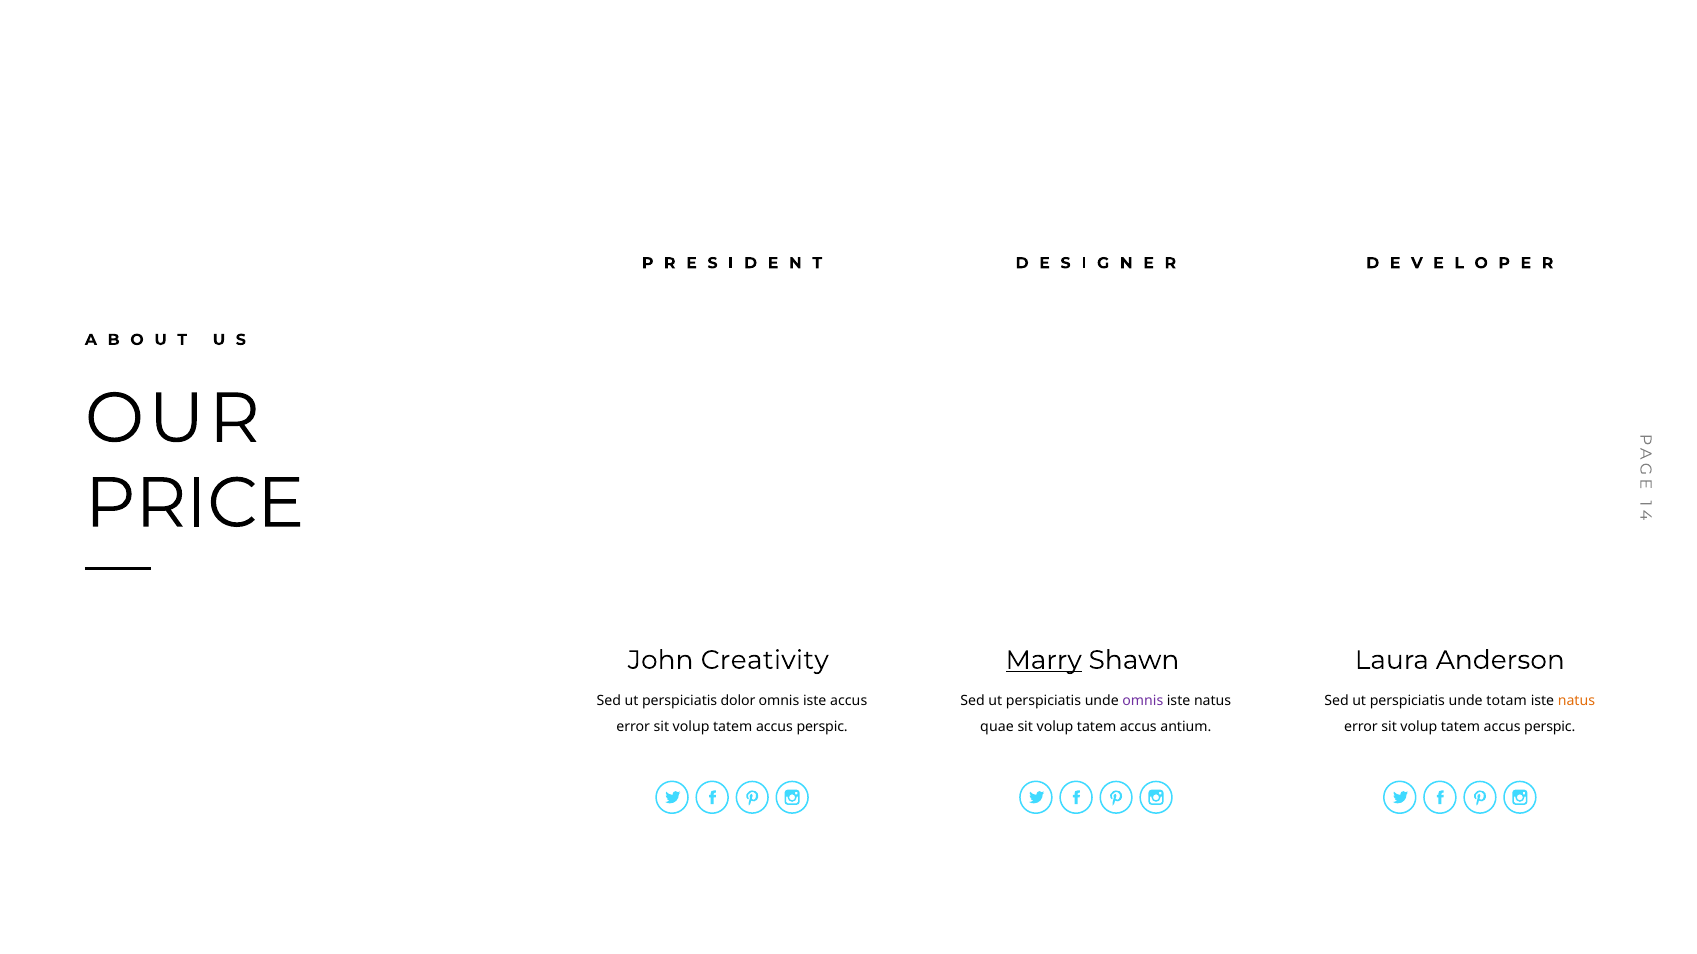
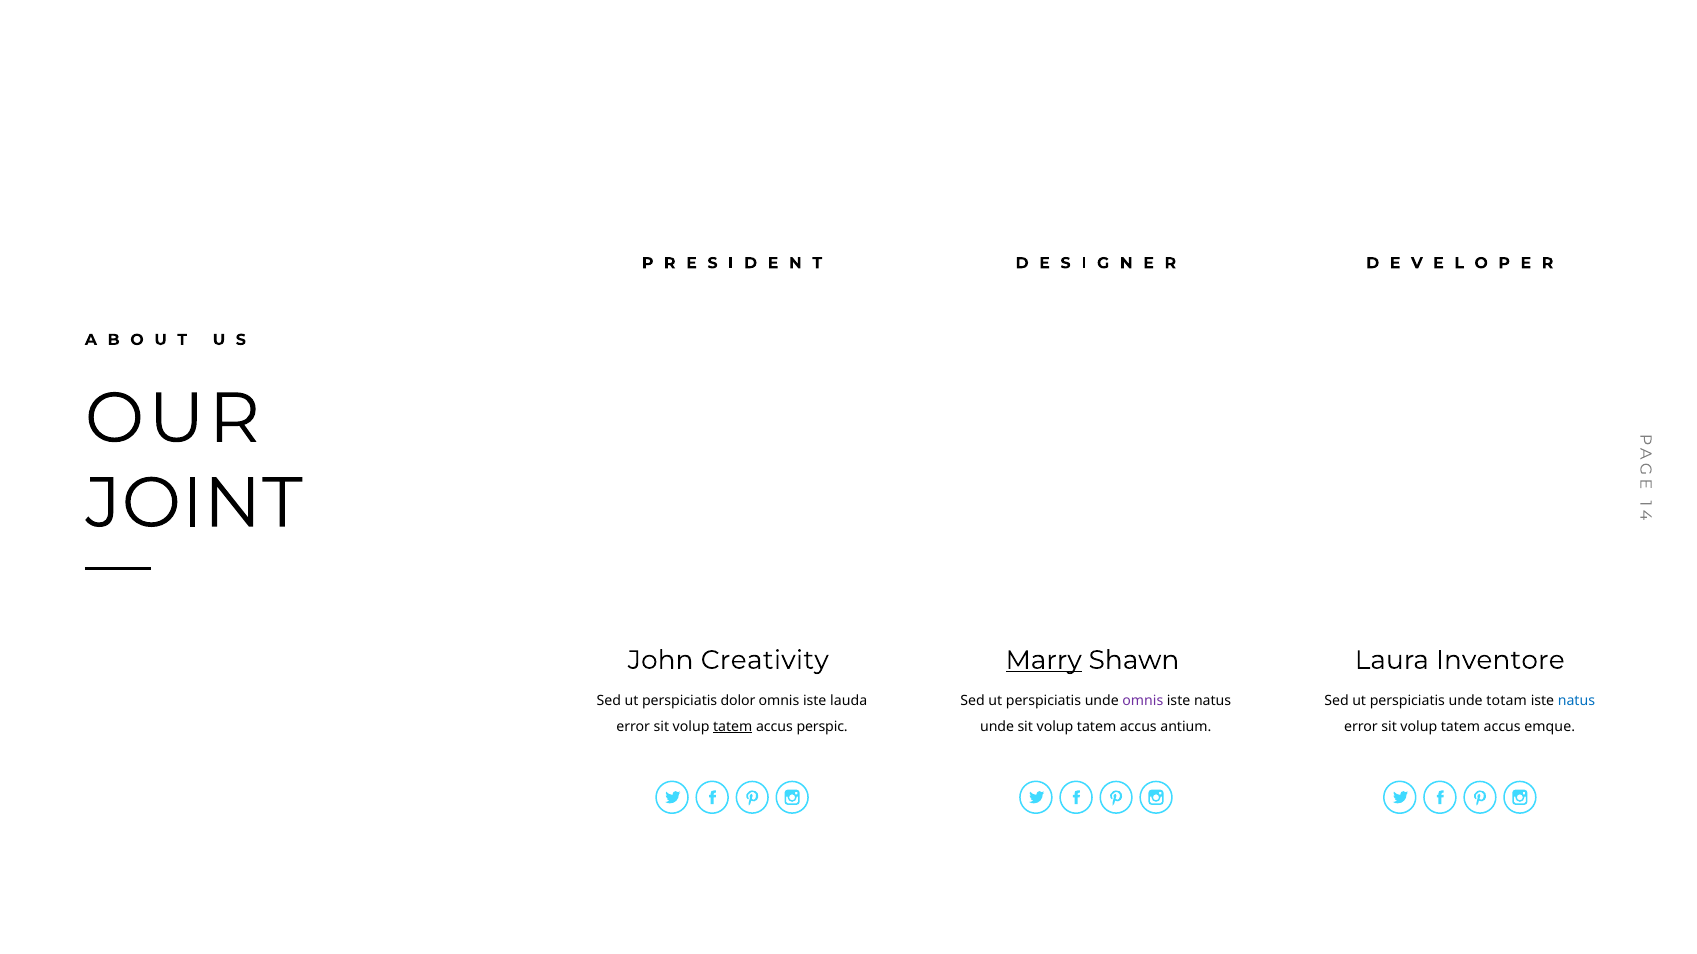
PRICE: PRICE -> JOINT (194, 504)
Anderson: Anderson -> Inventore (1500, 660)
iste accus: accus -> lauda (849, 702)
natus colour: orange -> blue (1576, 702)
tatem underline: none -> present (733, 727)
quae: quae -> unde (997, 727)
perspic: perspic -> emque (1550, 727)
